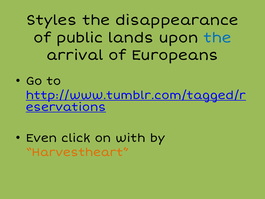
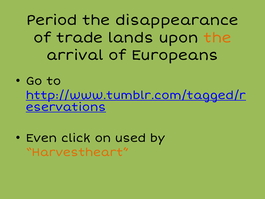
Styles: Styles -> Period (52, 20)
public: public -> trade (80, 38)
the colour: blue -> orange (217, 38)
with: with -> used (131, 138)
